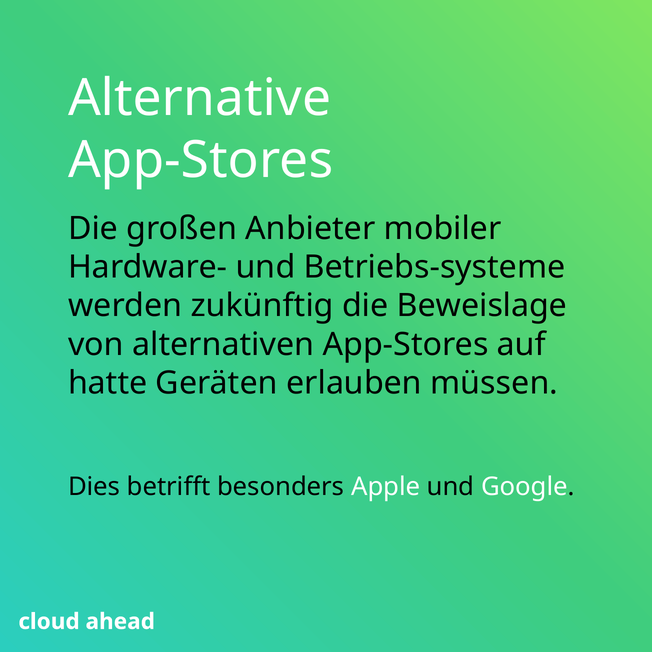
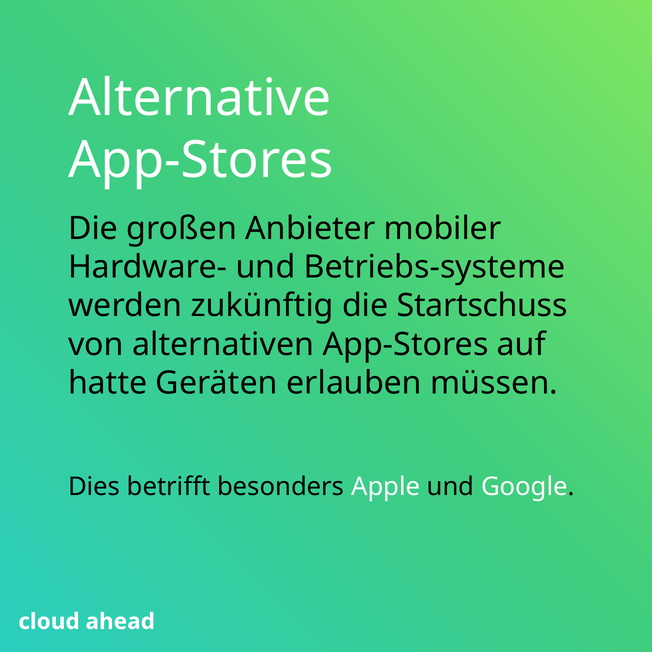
Beweislage: Beweislage -> Startschuss (482, 306)
